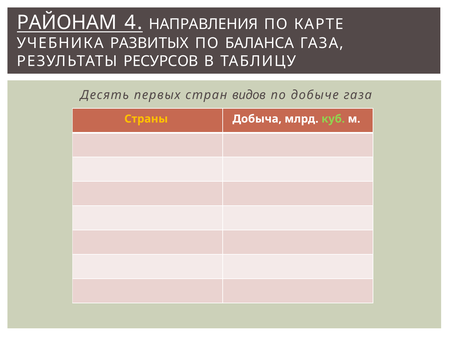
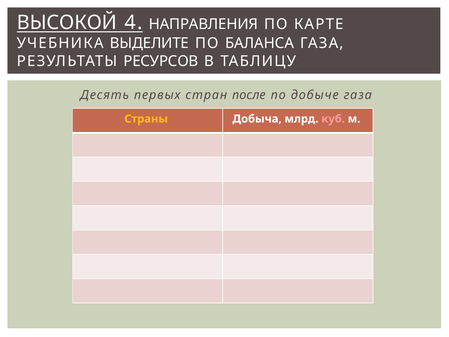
РАЙОНАМ: РАЙОНАМ -> ВЫСОКОЙ (67, 23)
РАЗВИТЫХ: РАЗВИТЫХ -> ВЫДЕЛИТЕ (149, 43)
видов: видов -> после (249, 95)
куб colour: light green -> pink (333, 119)
